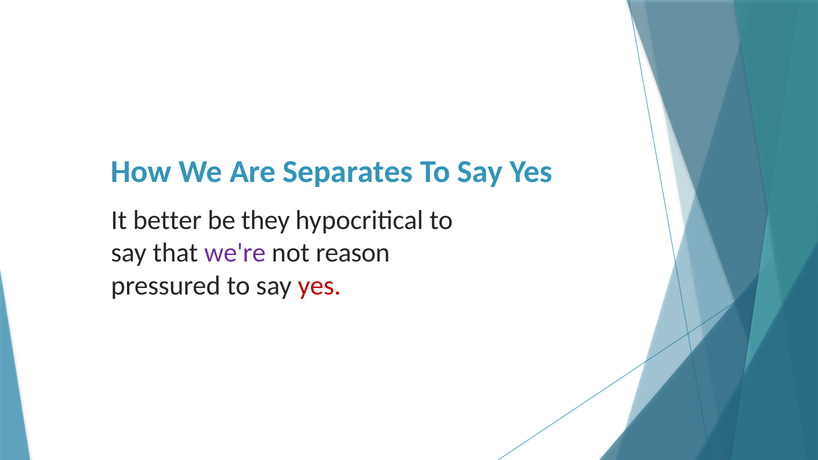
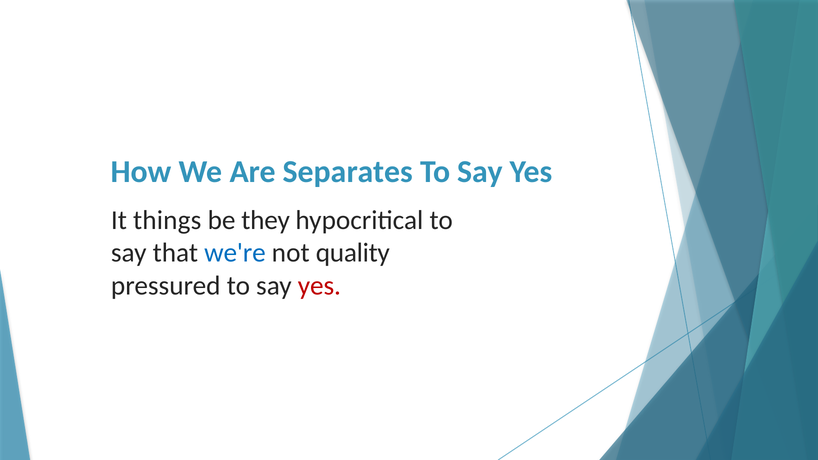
better: better -> things (167, 220)
we're colour: purple -> blue (235, 253)
reason: reason -> quality (353, 253)
